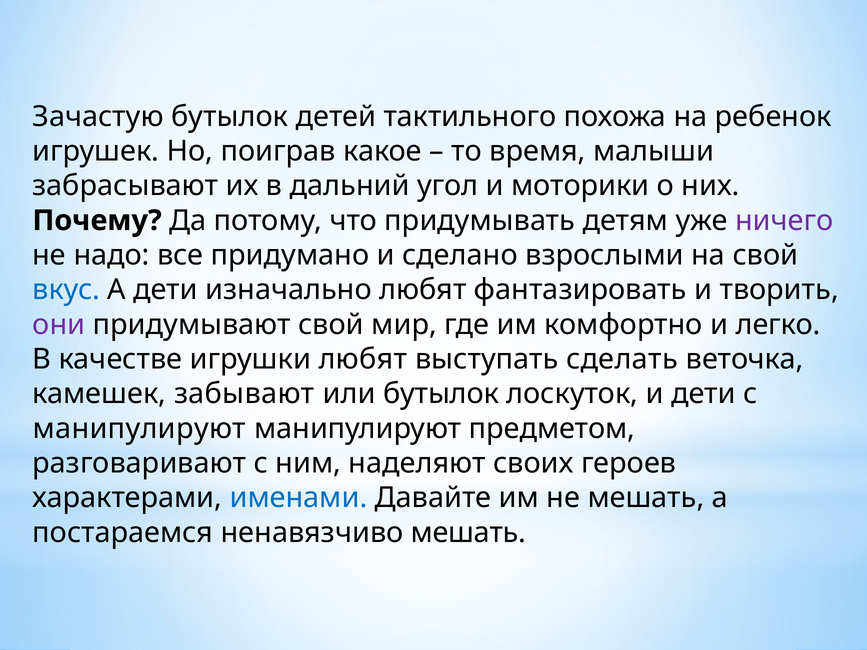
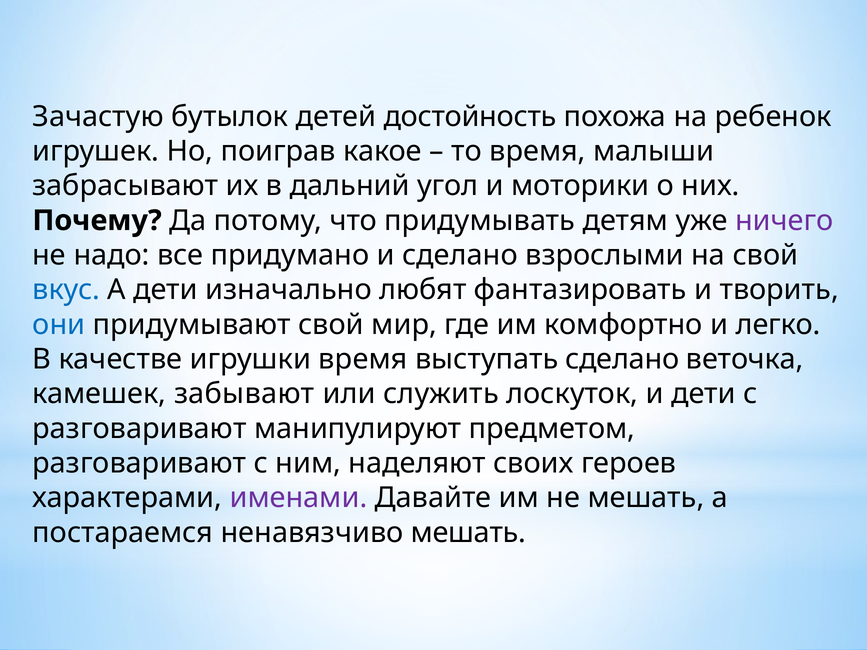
тактильного: тактильного -> достойность (470, 117)
они colour: purple -> blue (59, 325)
игрушки любят: любят -> время (363, 359)
выступать сделать: сделать -> сделано (622, 359)
или бутылок: бутылок -> служить (441, 394)
манипулируют: манипулируют -> разговаривают (139, 429)
именами colour: blue -> purple (298, 498)
